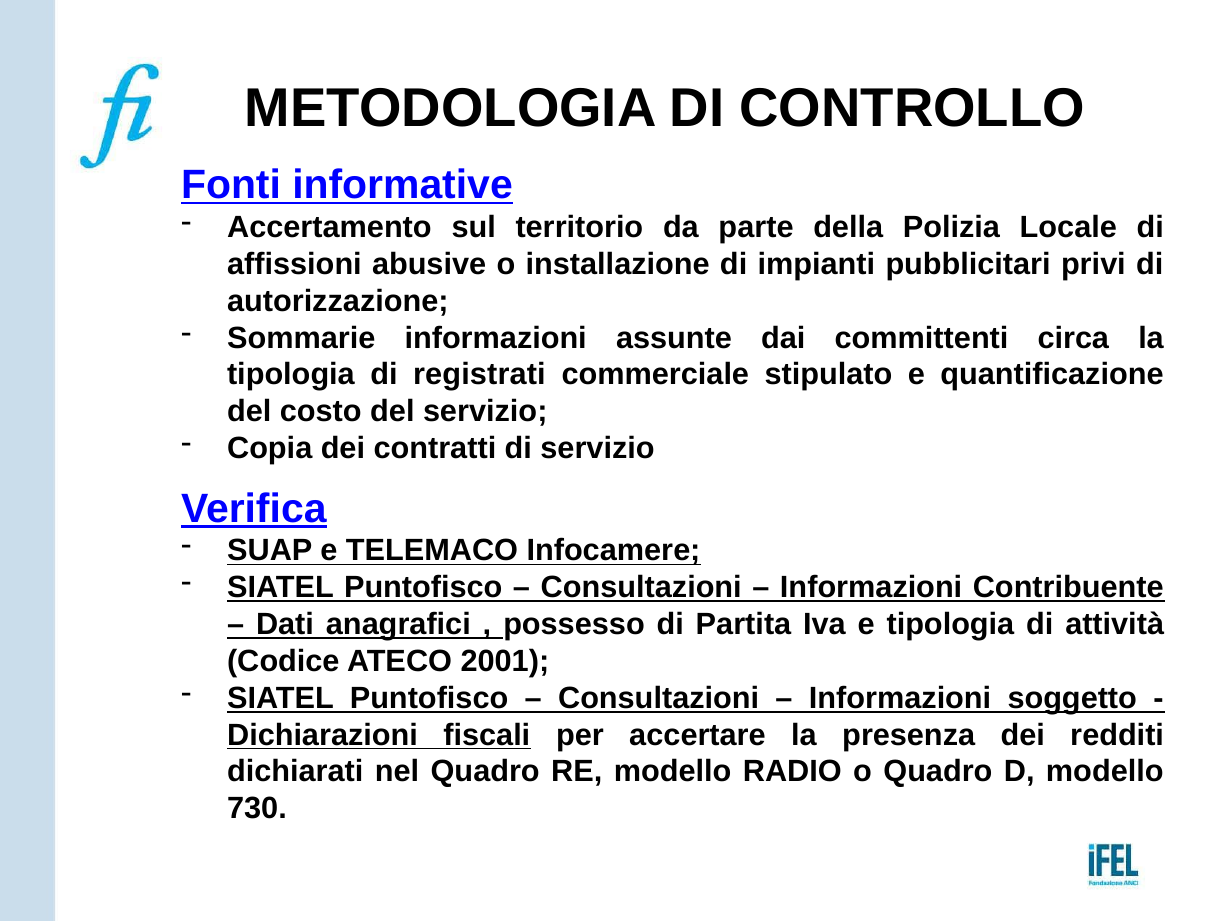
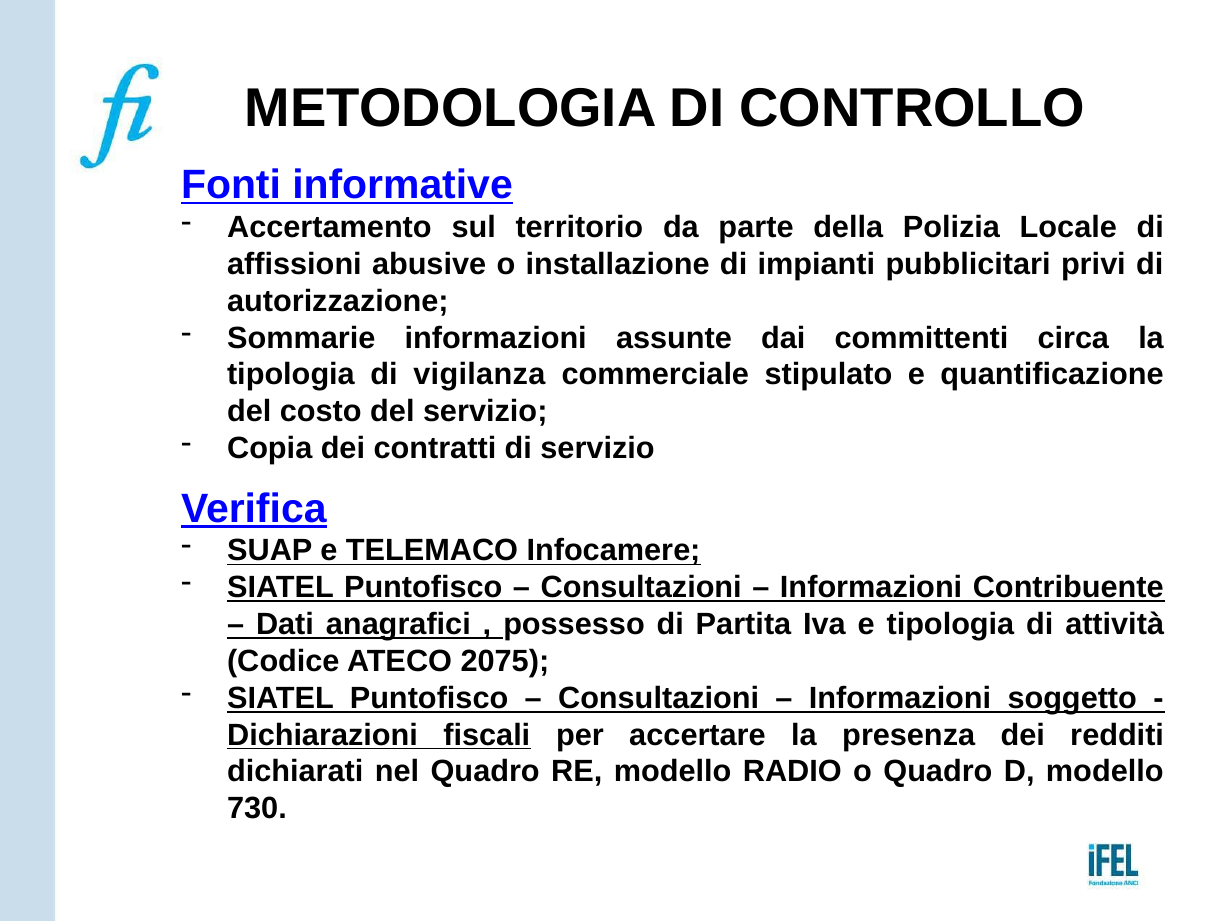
registrati: registrati -> vigilanza (479, 375)
2001: 2001 -> 2075 (505, 661)
